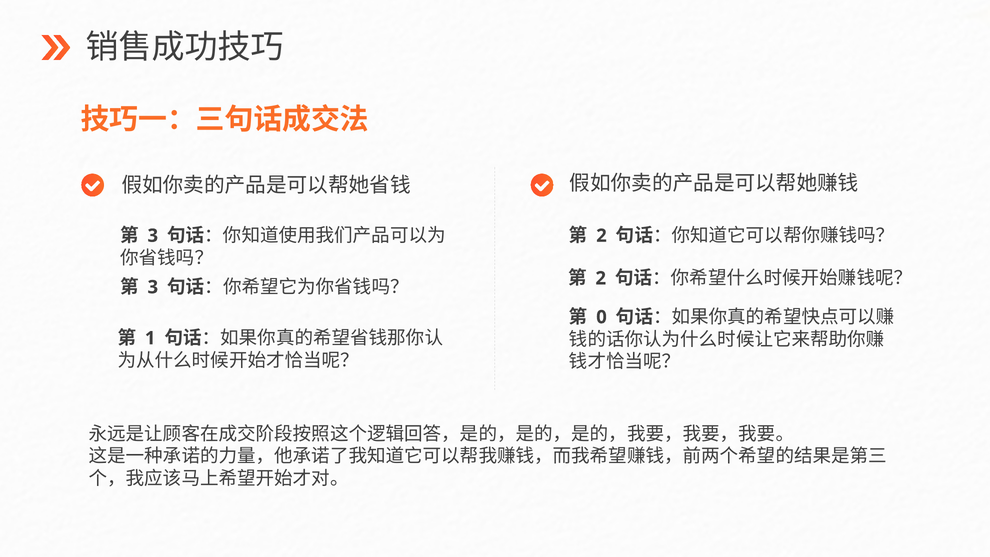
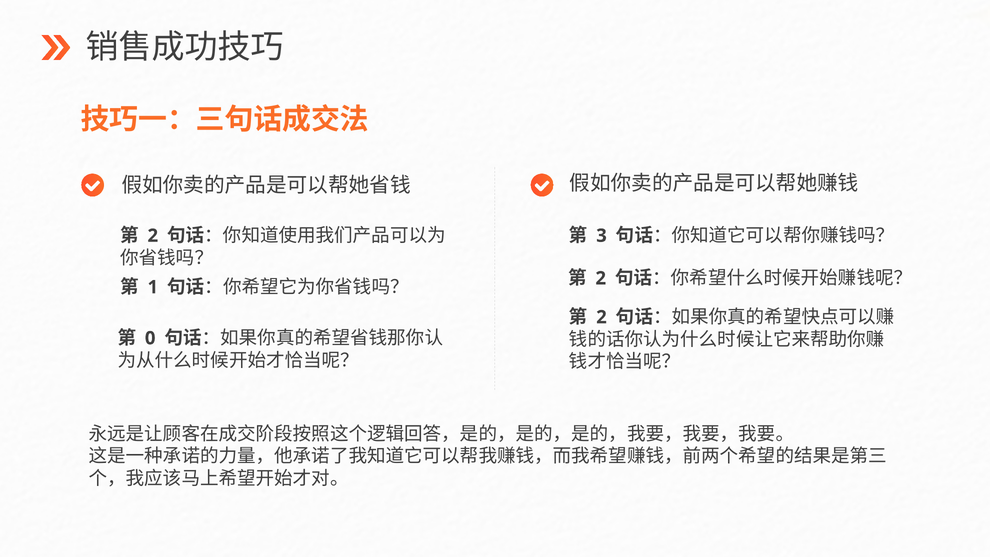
3: 3 -> 2 (153, 236)
2: 2 -> 3 (601, 236)
3: 3 -> 1 (153, 287)
0: 0 -> 2 (601, 317)
1: 1 -> 0 (150, 338)
